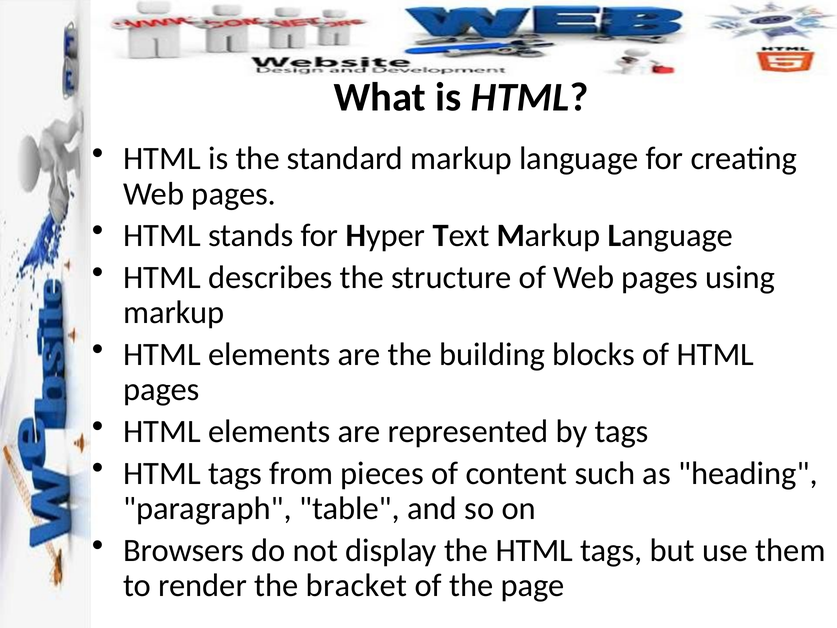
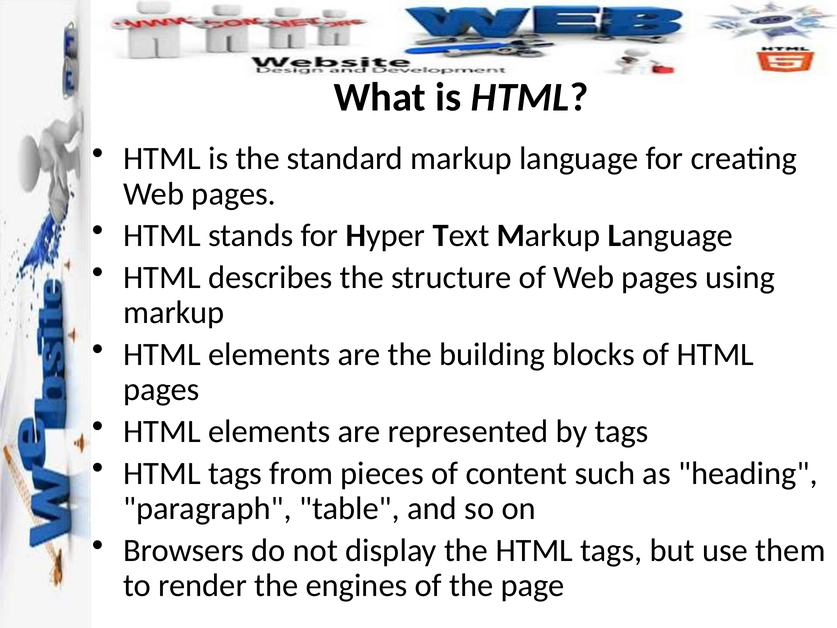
bracket: bracket -> engines (357, 585)
